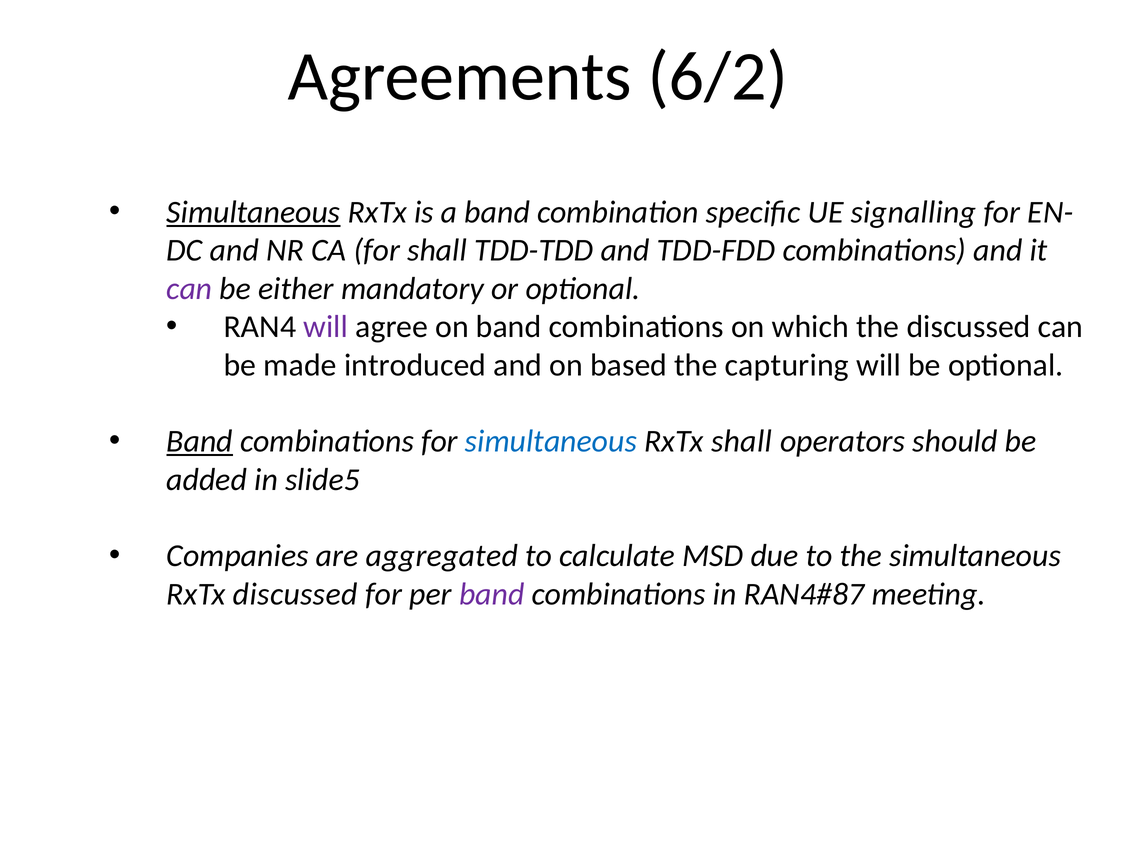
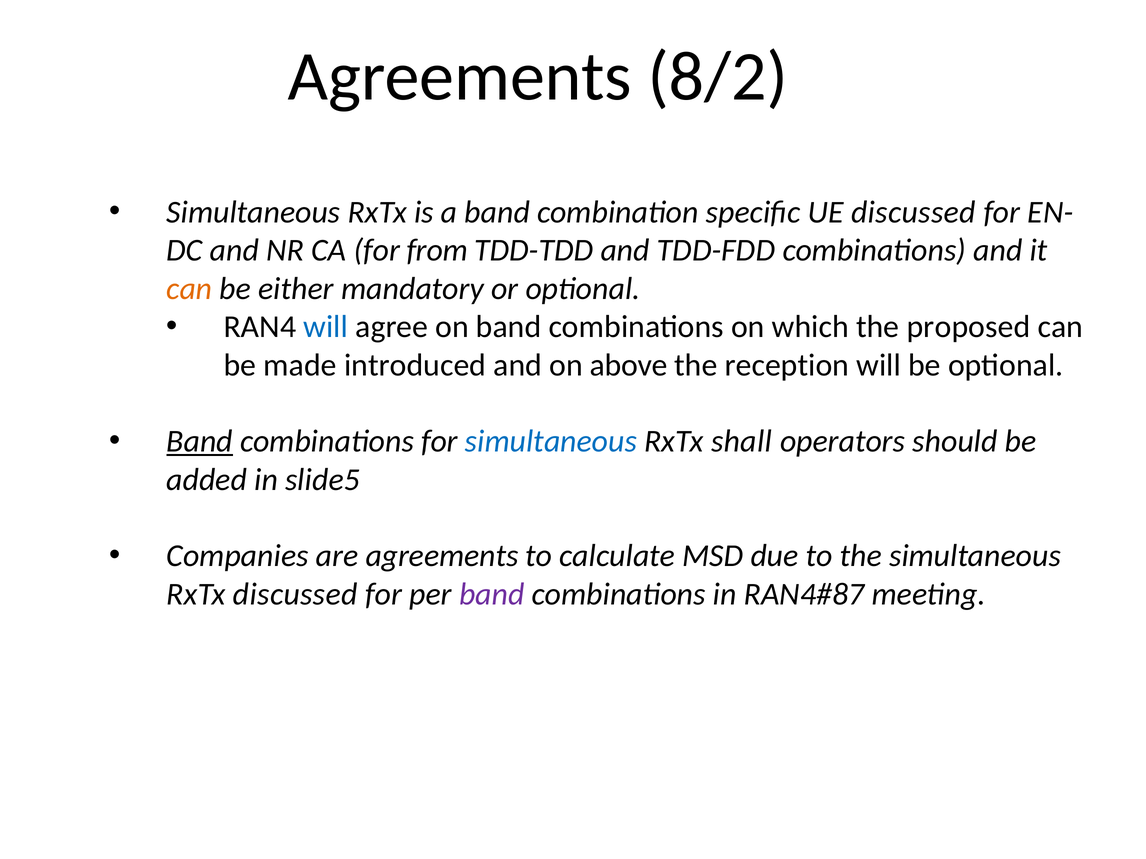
6/2: 6/2 -> 8/2 (718, 77)
Simultaneous underline: present -> none (253, 212)
UE signalling: signalling -> discussed (913, 212)
for shall: shall -> from (437, 251)
can colour: purple -> orange (189, 289)
will colour: purple -> blue (326, 327)
the discussed: discussed -> proposed (969, 327)
based: based -> above (629, 365)
capturing: capturing -> reception (787, 365)
are aggregated: aggregated -> agreements (442, 556)
